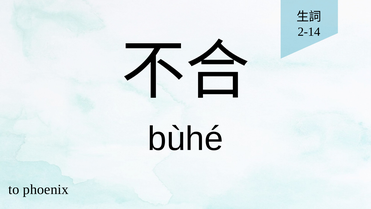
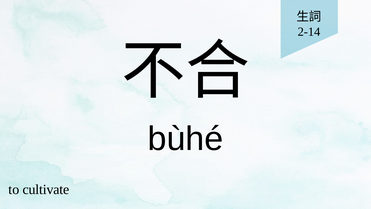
phoenix: phoenix -> cultivate (46, 189)
